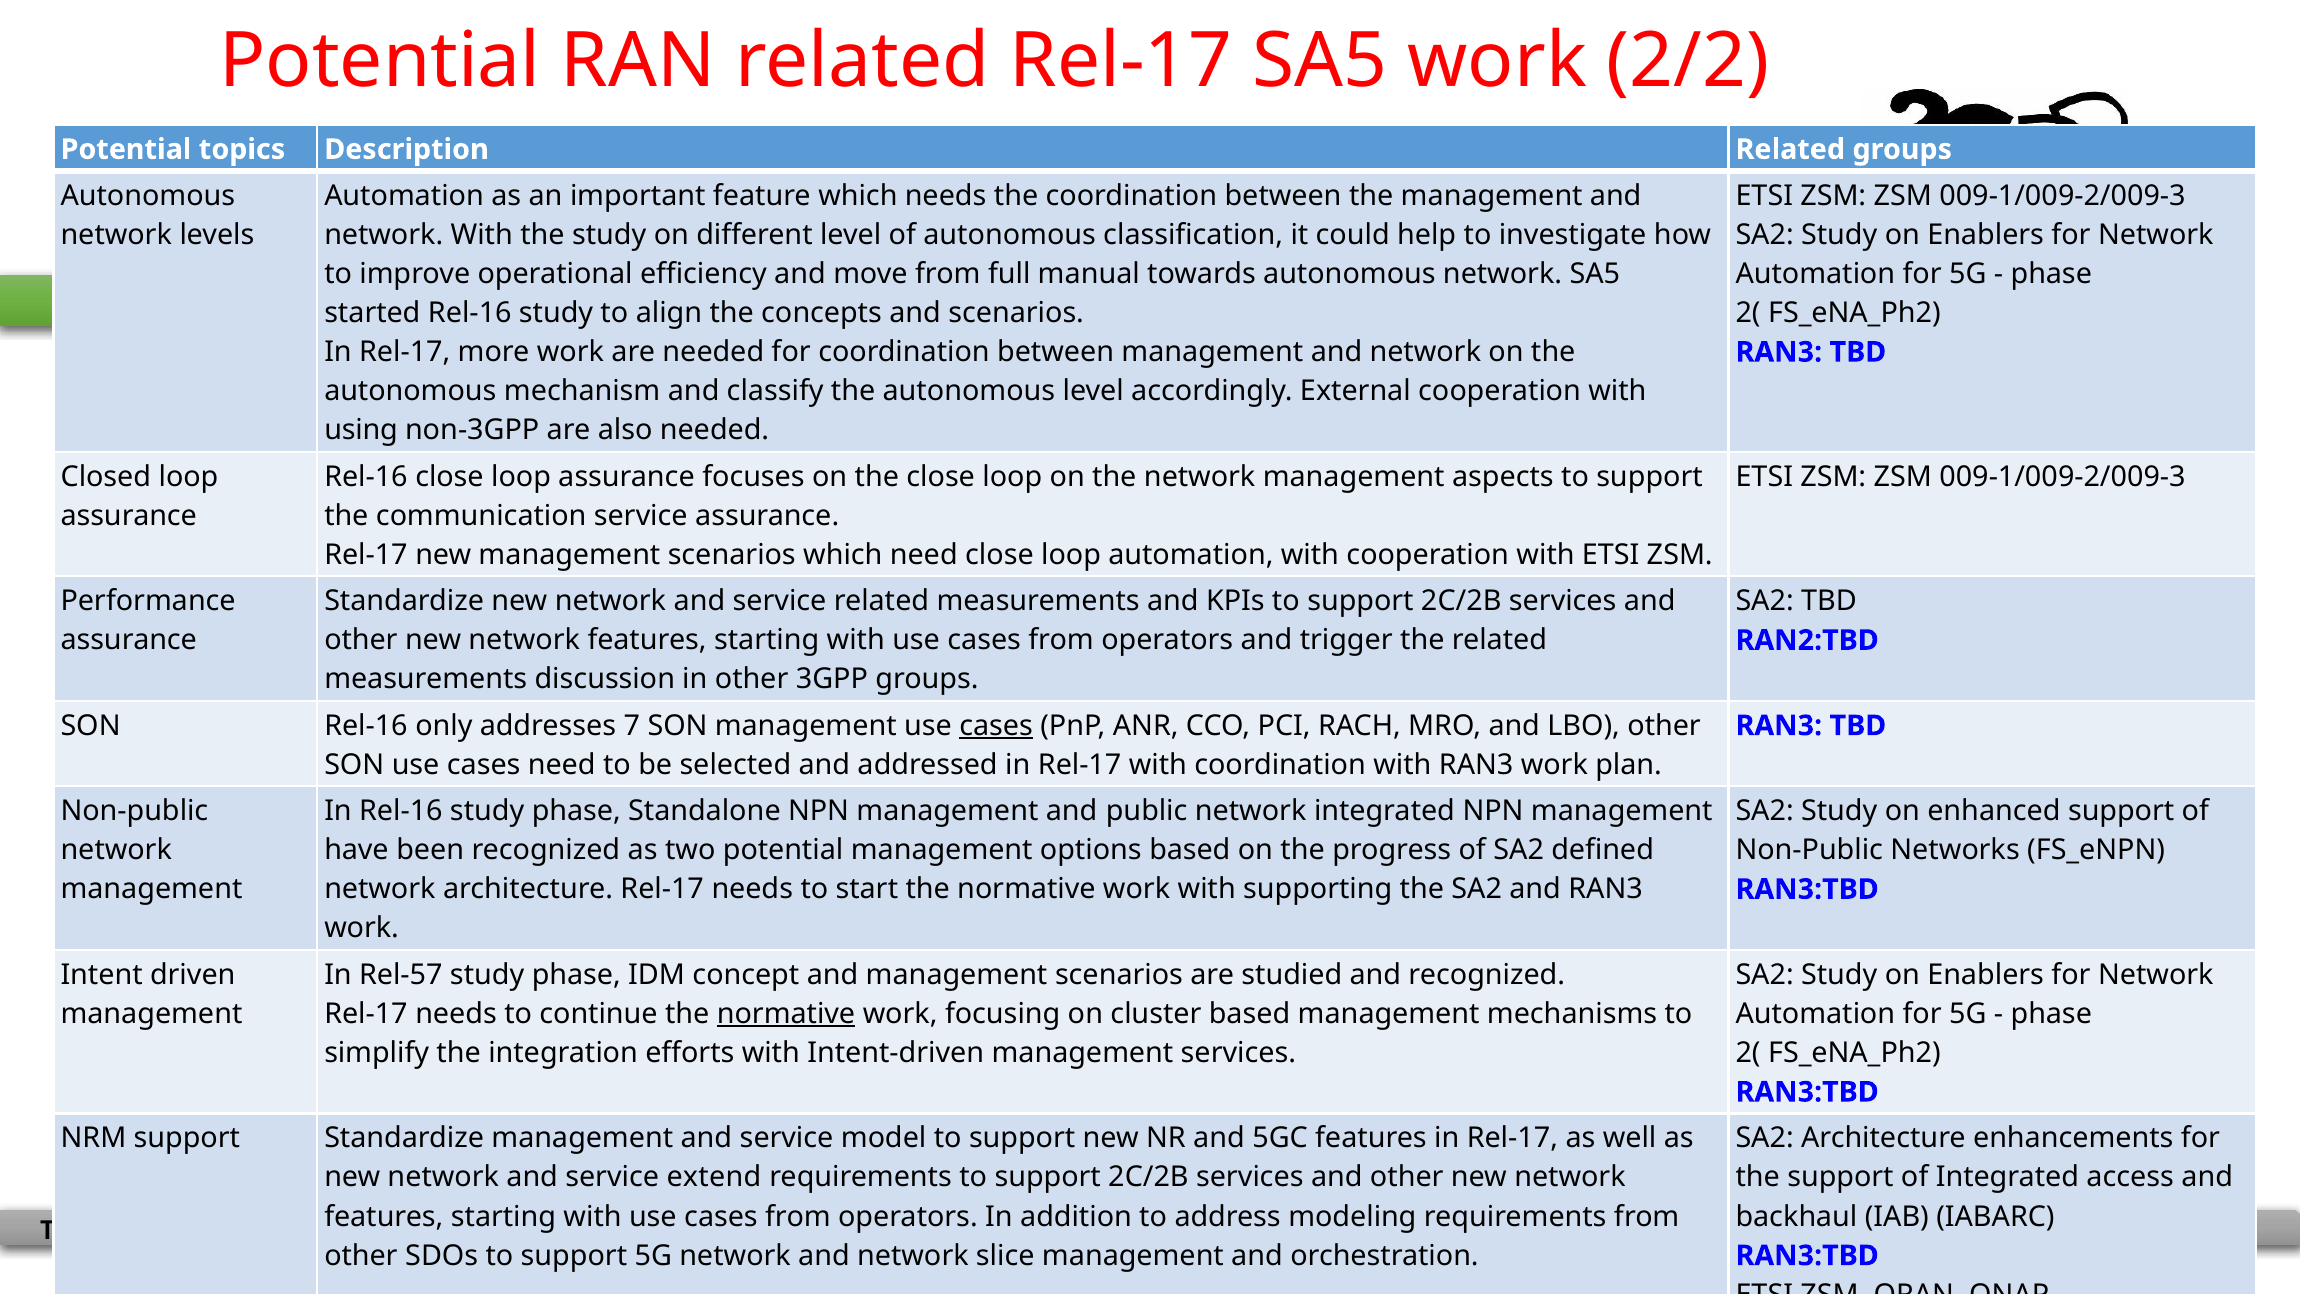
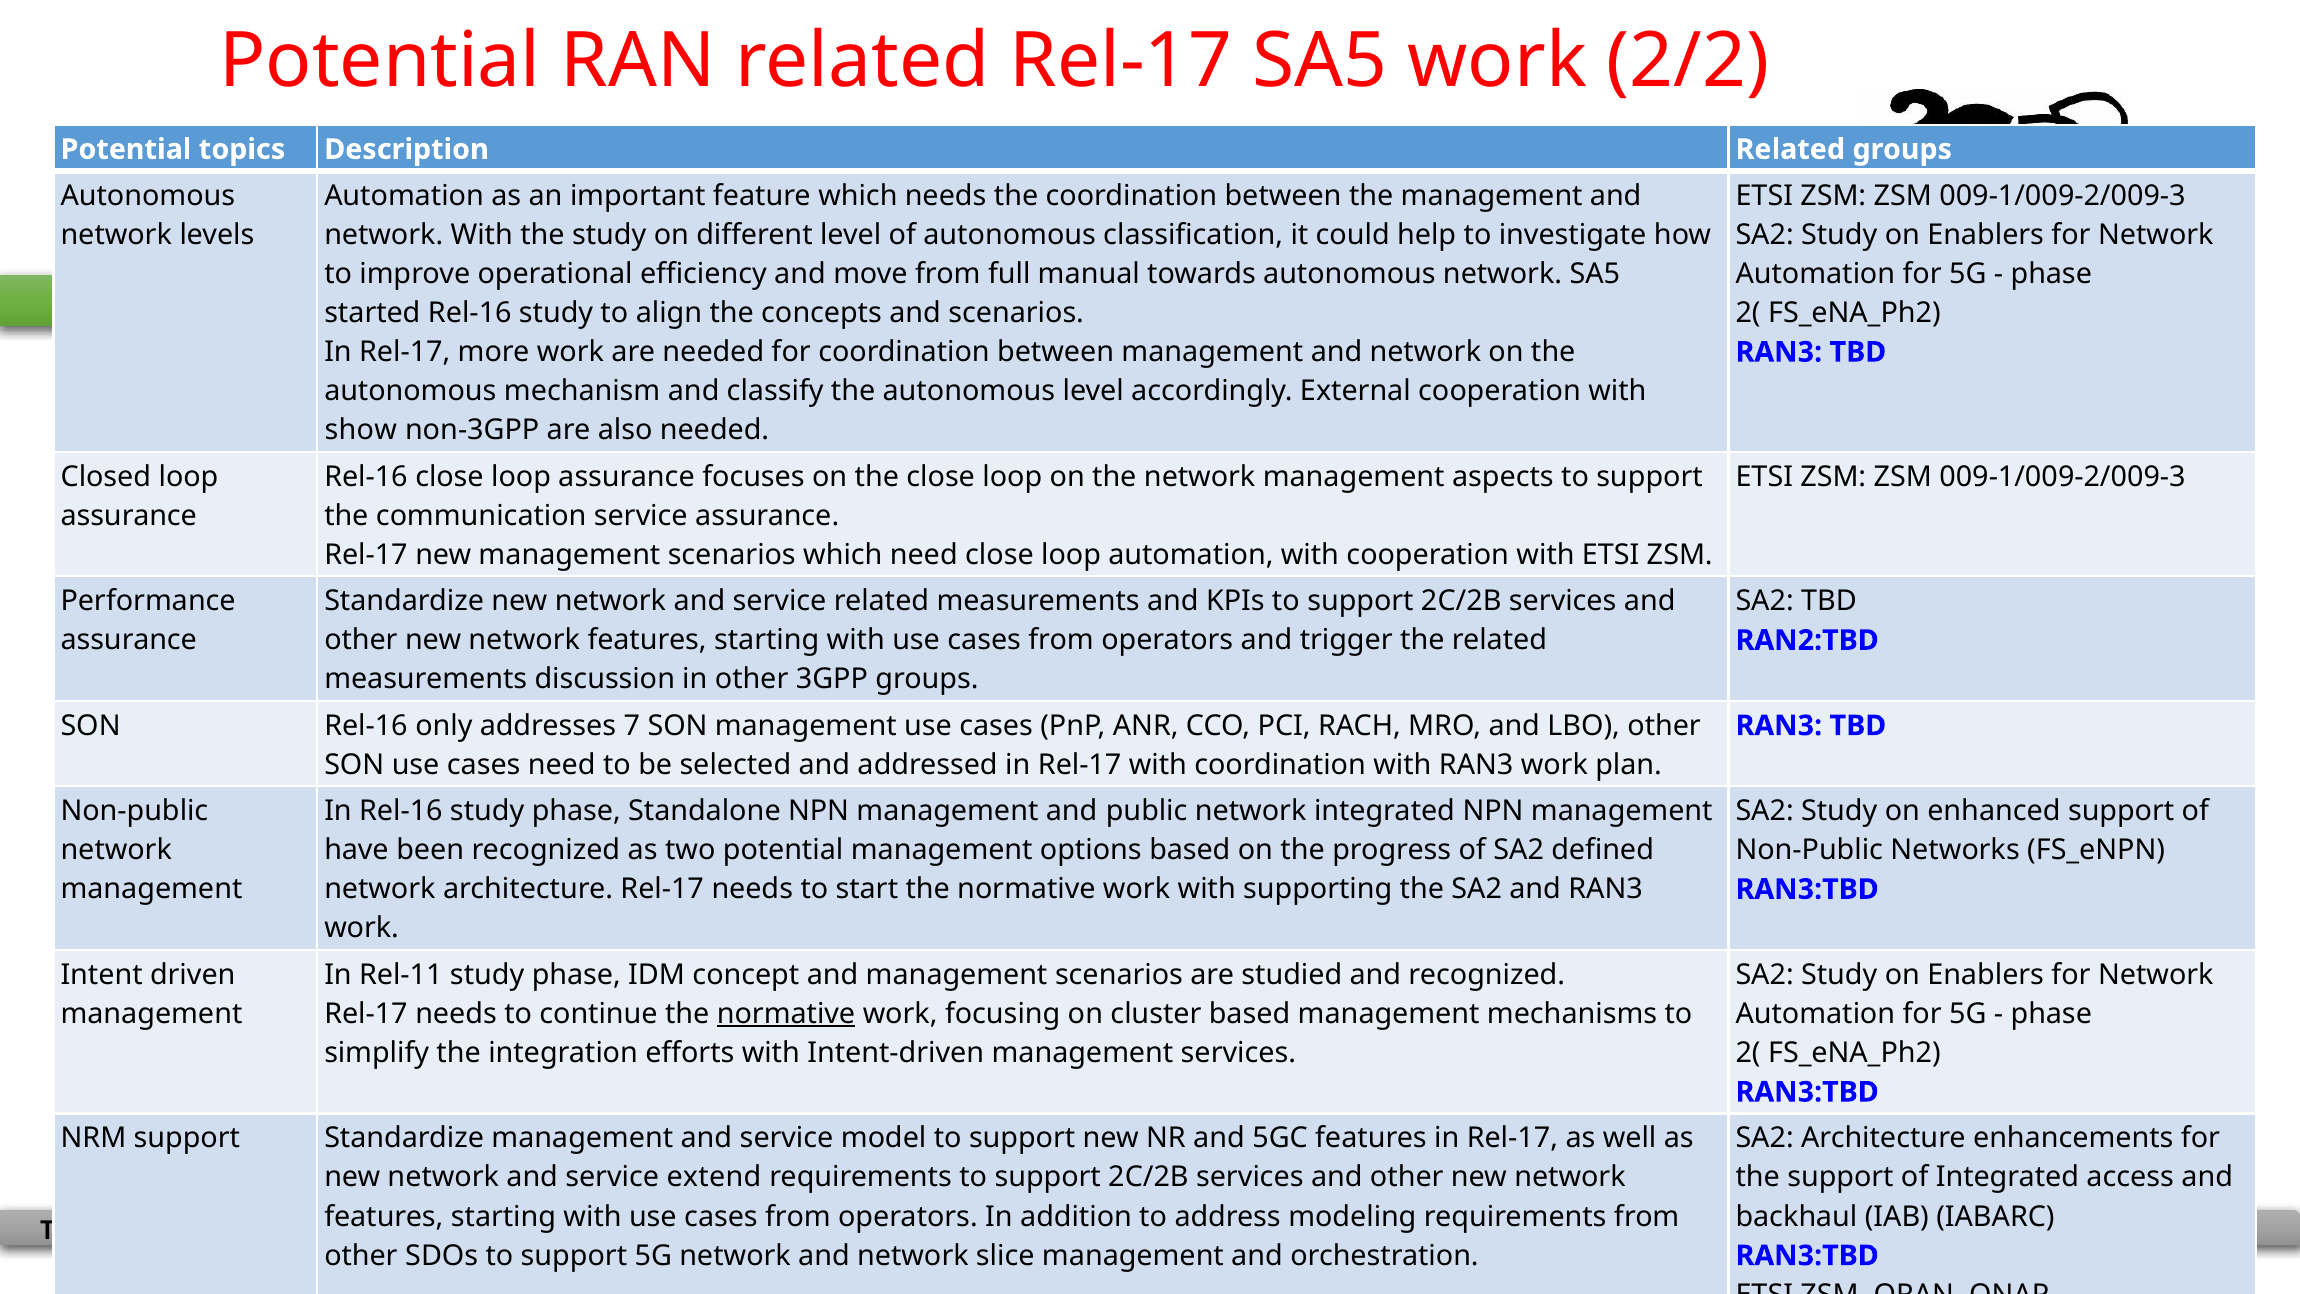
using: using -> show (361, 430)
cases underline: present -> none (996, 726)
Rel-57: Rel-57 -> Rel-11 (401, 975)
